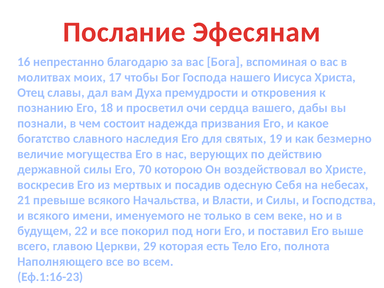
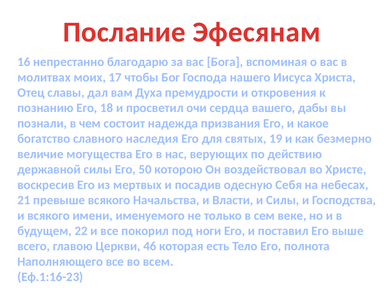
70: 70 -> 50 (145, 169)
29: 29 -> 46 (150, 246)
